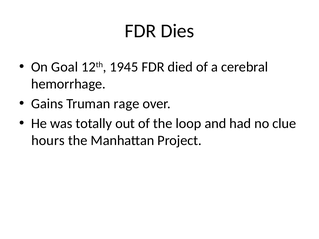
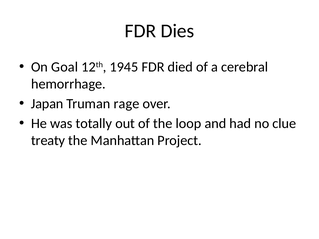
Gains: Gains -> Japan (47, 104)
hours: hours -> treaty (48, 141)
